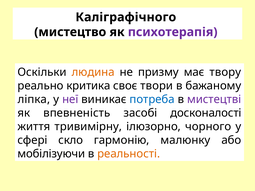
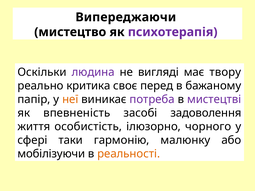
Каліграфічного: Каліграфічного -> Випереджаючи (126, 17)
людина colour: orange -> purple (93, 72)
призму: призму -> вигляді (158, 72)
твори: твори -> перед (157, 86)
ліпка: ліпка -> папір (34, 99)
неї colour: purple -> orange (70, 99)
потреба colour: blue -> purple (152, 99)
досконалості: досконалості -> задоволення (206, 113)
тривимірну: тривимірну -> особистість (88, 127)
скло: скло -> таки (71, 140)
